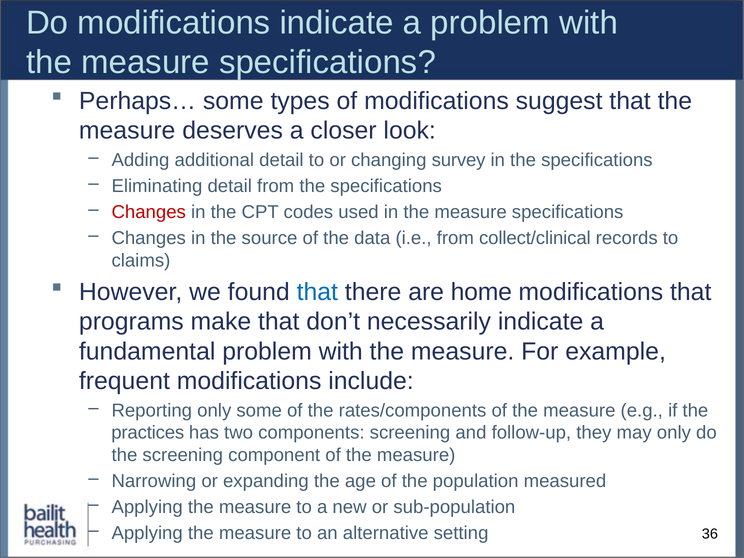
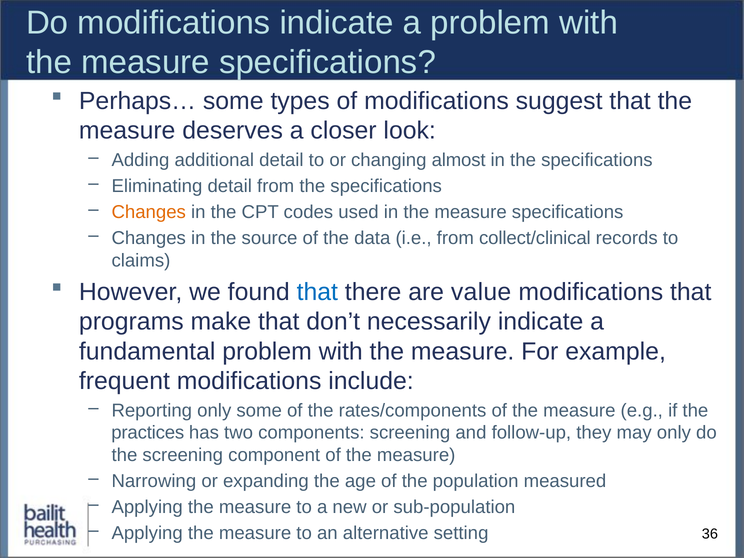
survey: survey -> almost (459, 160)
Changes colour: red -> orange (149, 212)
home: home -> value (481, 292)
